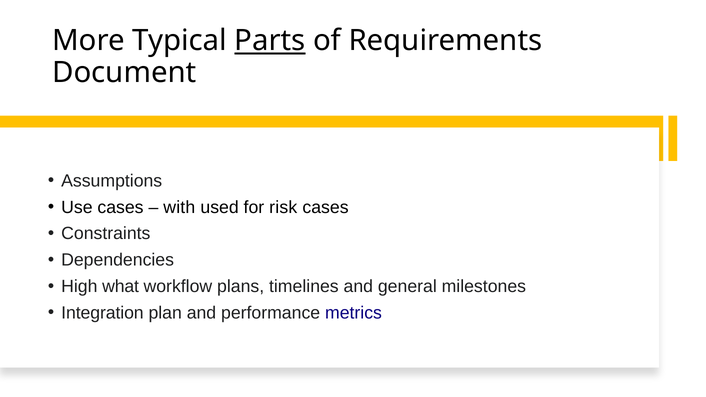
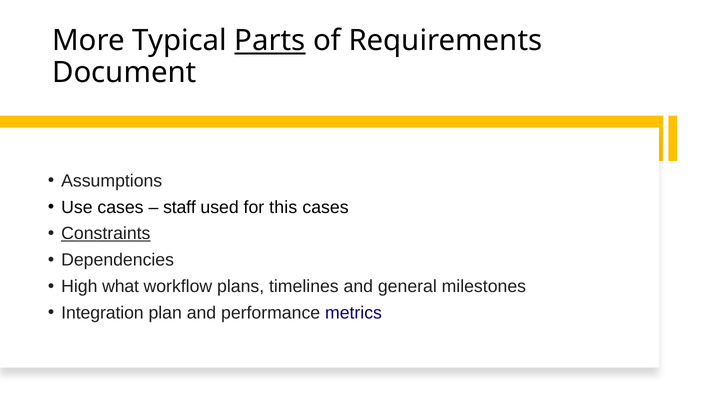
with: with -> staff (179, 207)
risk: risk -> this (283, 207)
Constraints underline: none -> present (106, 234)
